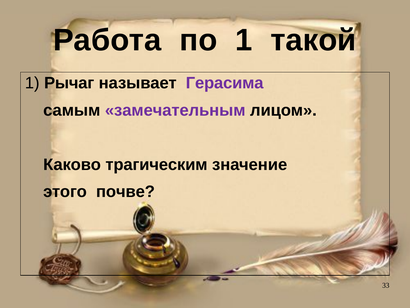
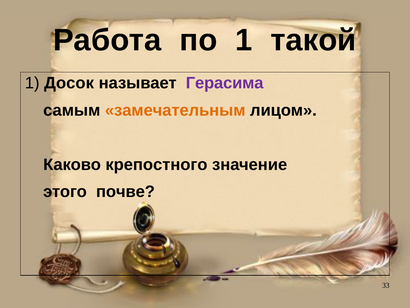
Рычаг: Рычаг -> Досок (69, 83)
замечательным colour: purple -> orange (175, 110)
трагическим: трагическим -> крепостного (156, 164)
